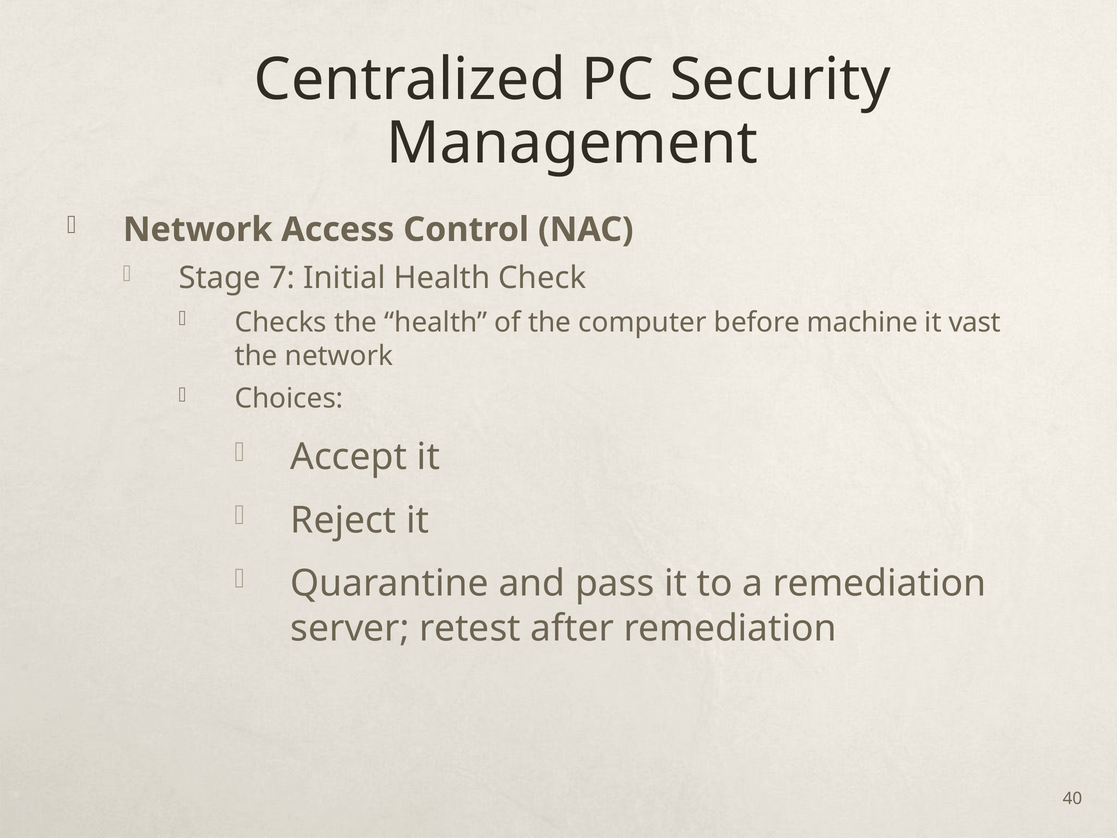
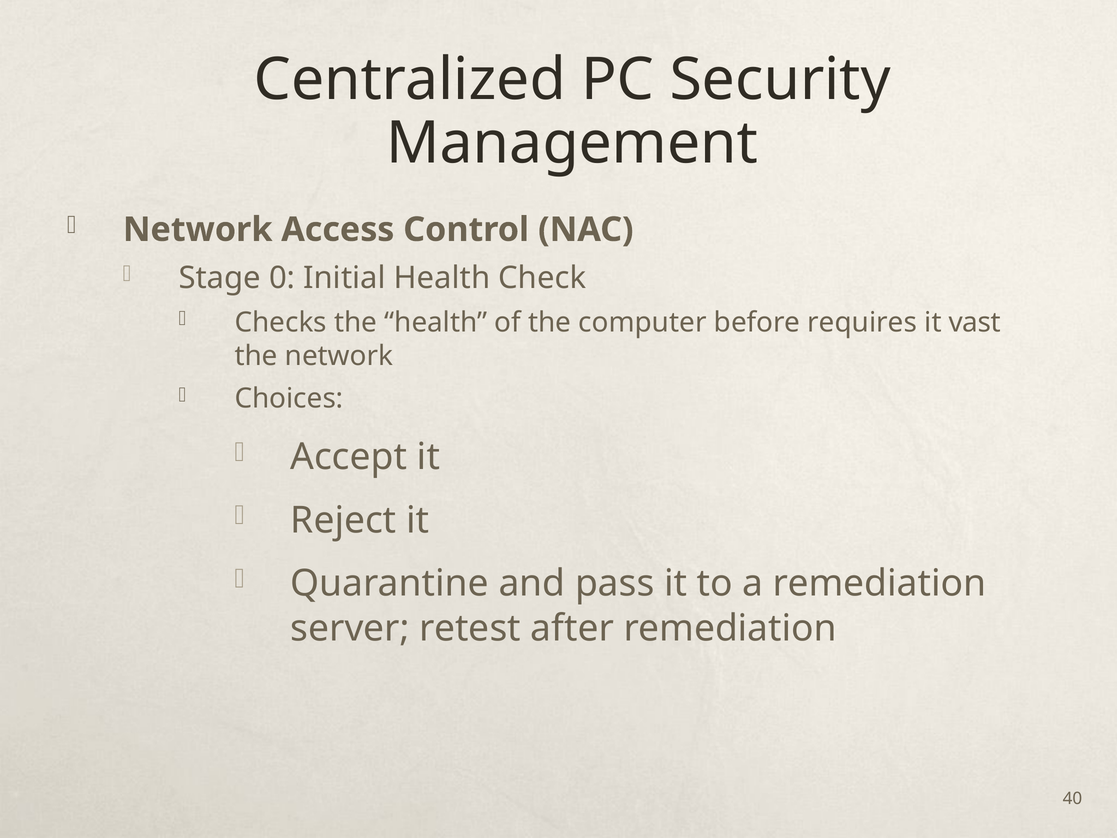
7: 7 -> 0 (282, 278)
machine: machine -> requires (862, 322)
